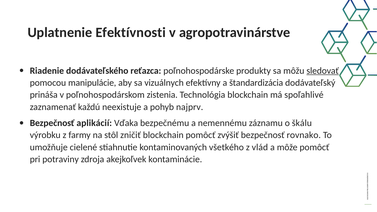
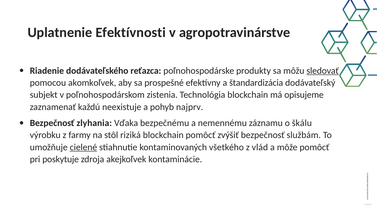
manipulácie: manipulácie -> akomkoľvek (92, 83)
vizuálnych: vizuálnych -> prospešné (164, 83)
prináša: prináša -> subjekt (44, 95)
spoľahlivé: spoľahlivé -> opisujeme (304, 95)
aplikácií: aplikácií -> zlyhania (94, 123)
zničiť: zničiť -> riziká (131, 135)
rovnako: rovnako -> službám (304, 135)
cielené underline: none -> present (83, 147)
potraviny: potraviny -> poskytuje (61, 159)
